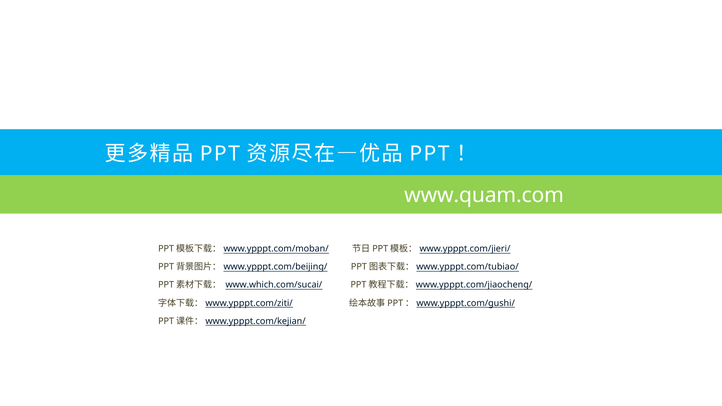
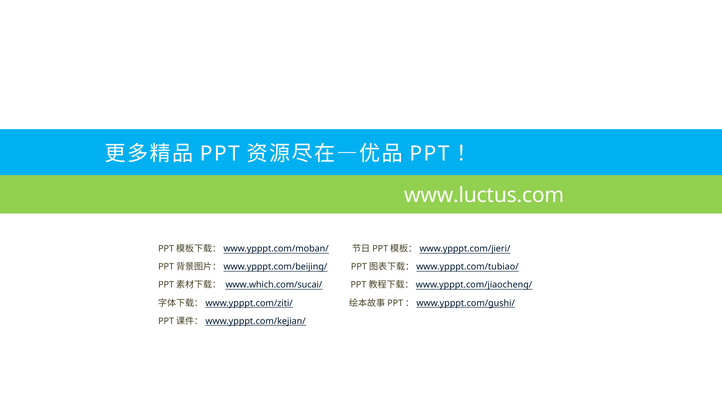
www.quam.com: www.quam.com -> www.luctus.com (484, 196)
